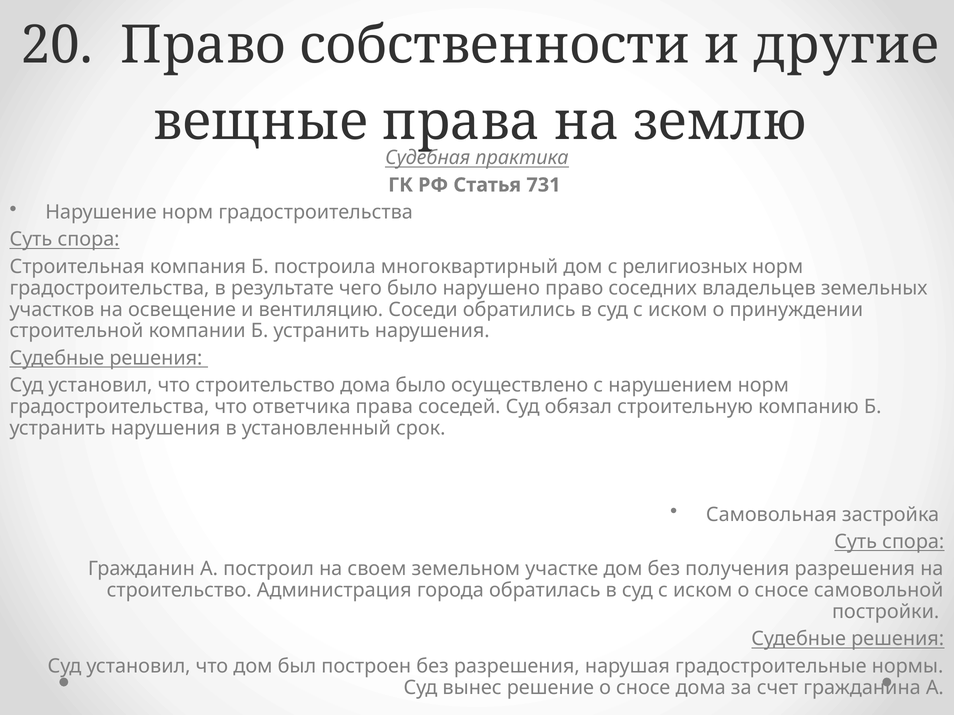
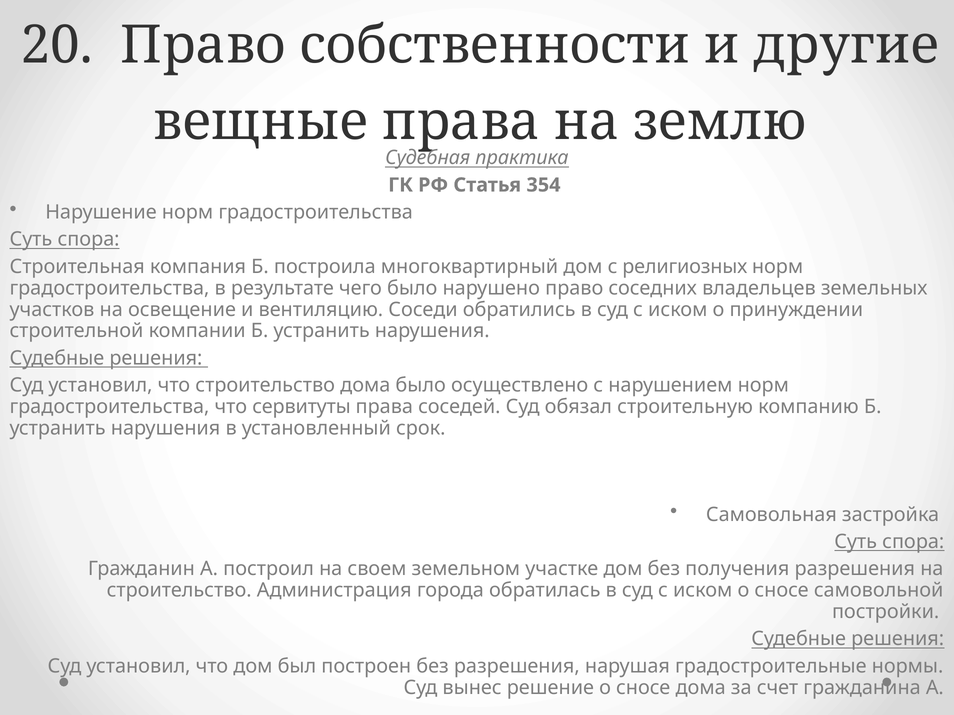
731: 731 -> 354 (544, 185)
ответчика: ответчика -> сервитуты (302, 407)
